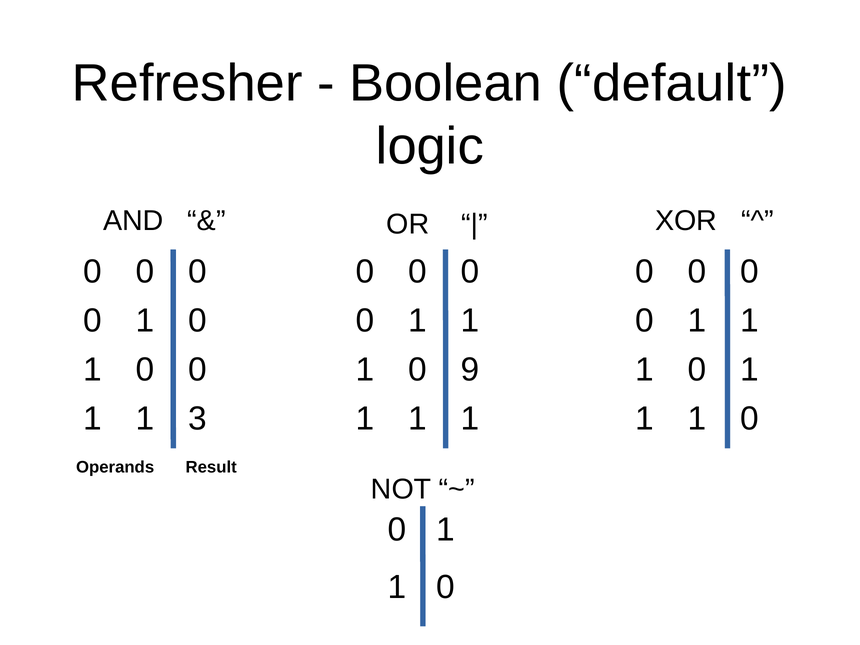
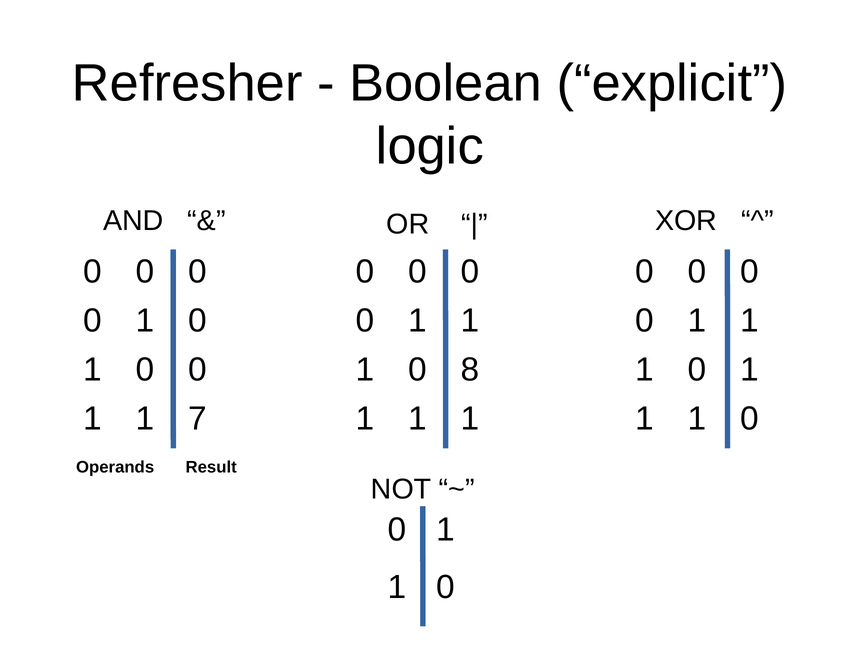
default: default -> explicit (672, 83)
9: 9 -> 8 (470, 370)
3: 3 -> 7 (198, 419)
